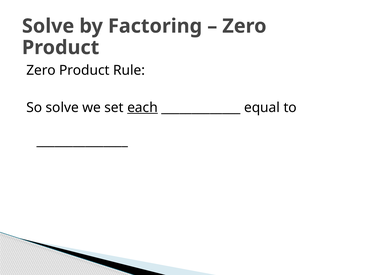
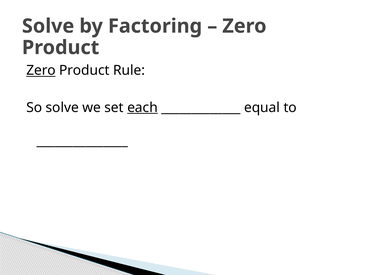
Zero underline: none -> present (41, 70)
